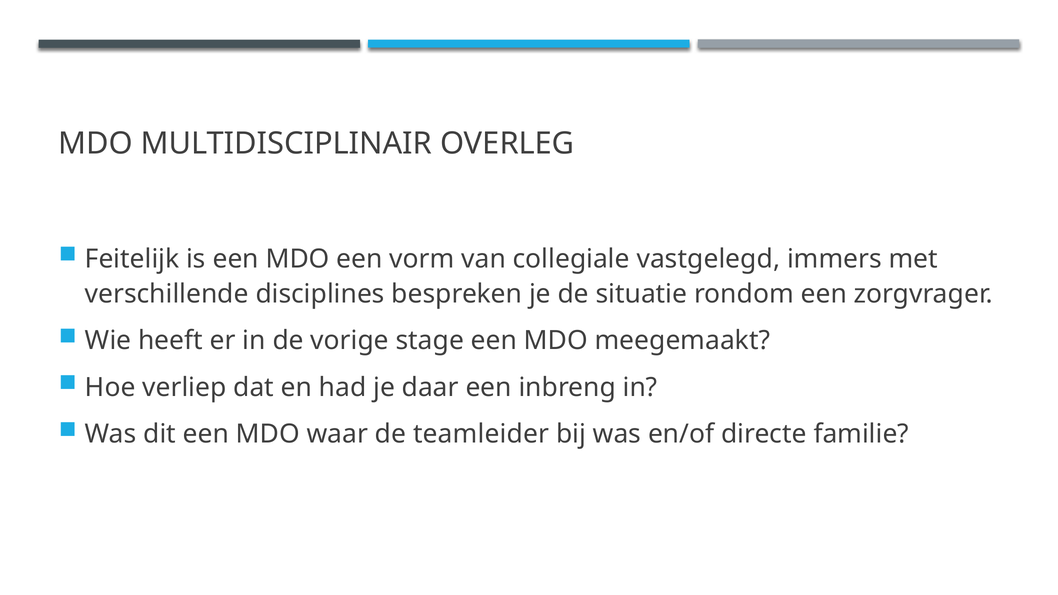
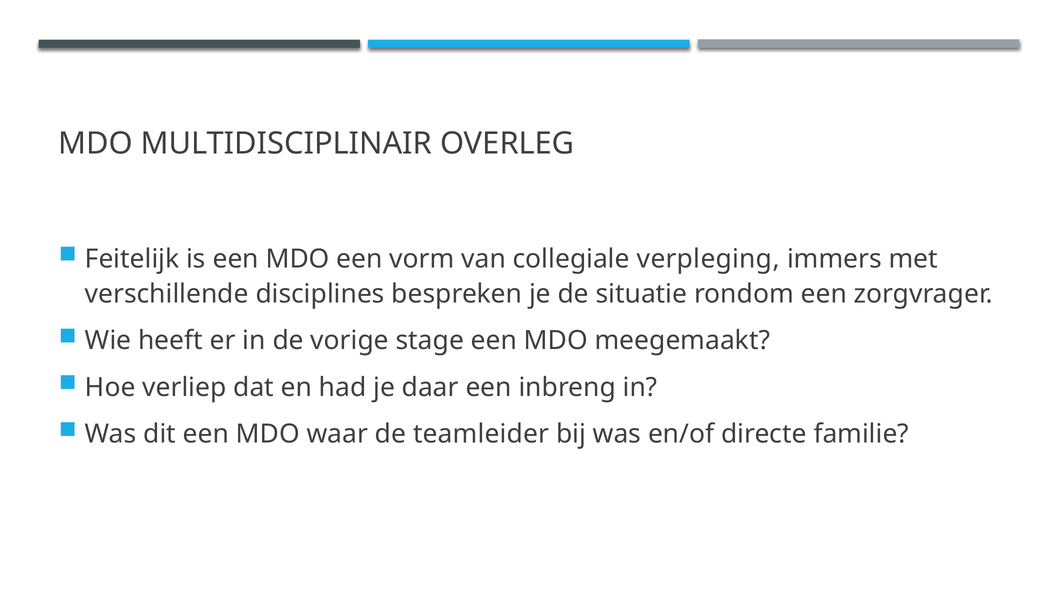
vastgelegd: vastgelegd -> verpleging (708, 259)
